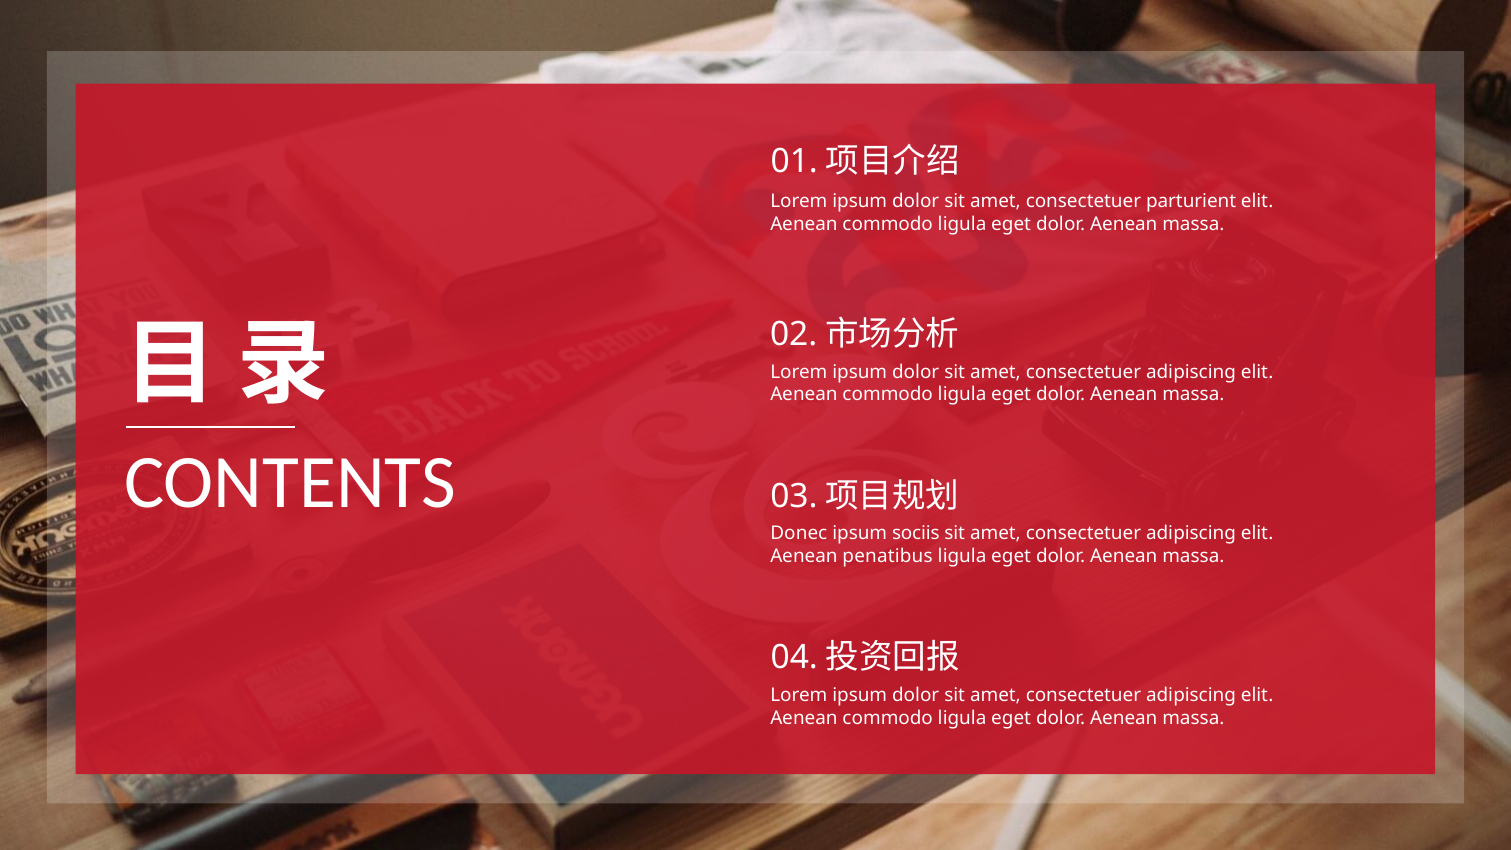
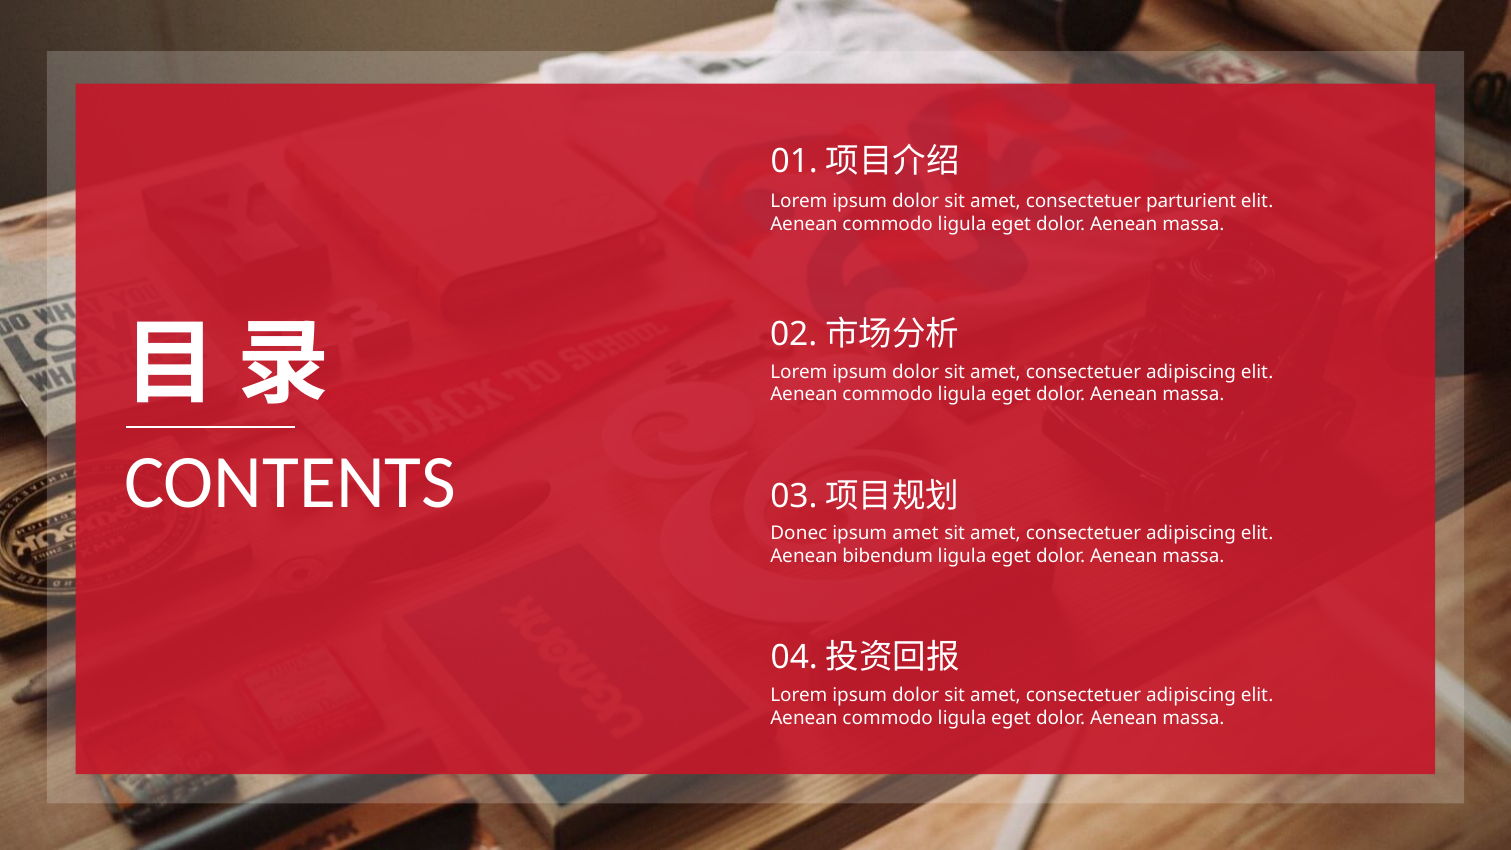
ipsum sociis: sociis -> amet (916, 533)
penatibus: penatibus -> bibendum (888, 556)
